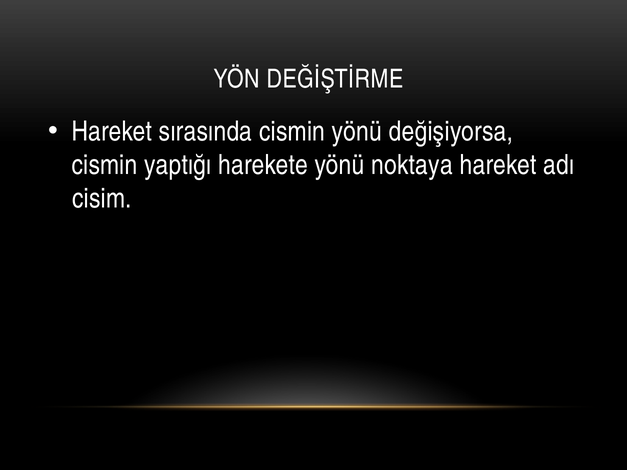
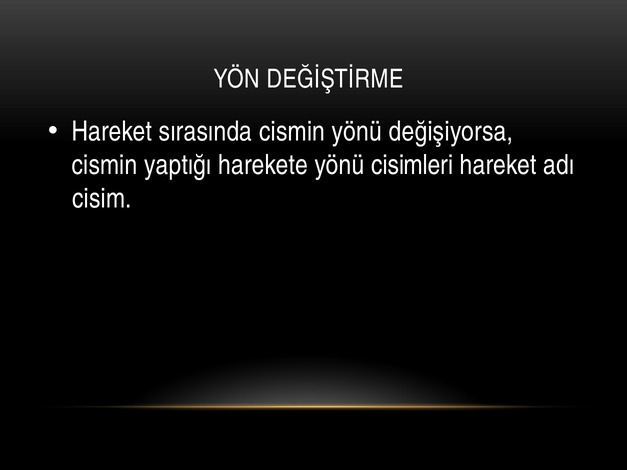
noktaya: noktaya -> cisimleri (412, 165)
